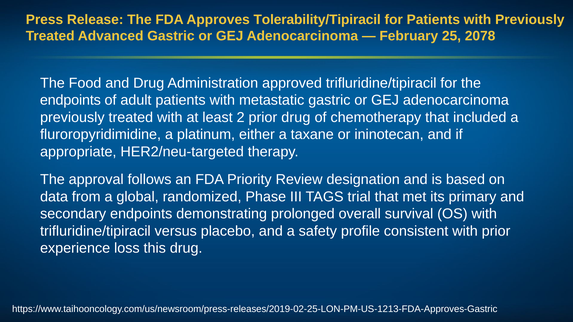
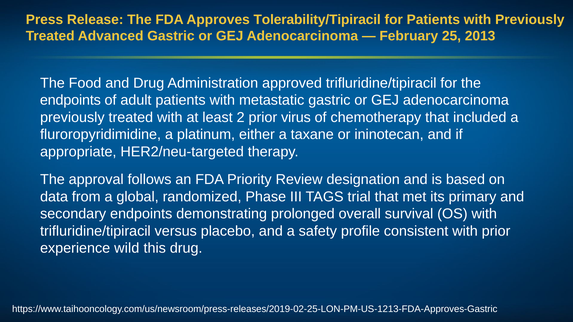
2078: 2078 -> 2013 (480, 36)
prior drug: drug -> virus (296, 118)
loss: loss -> wild (127, 248)
